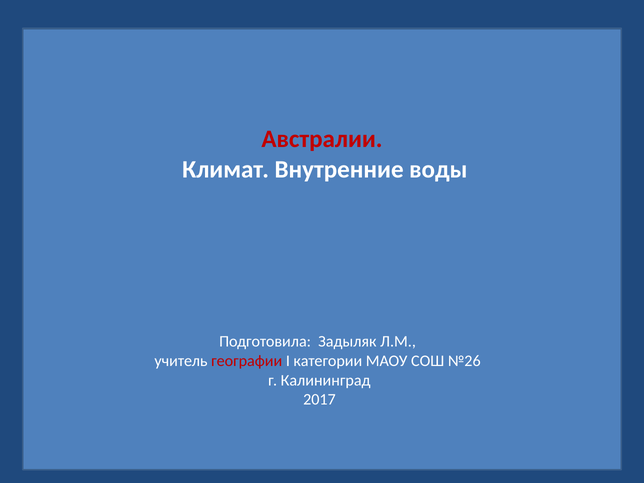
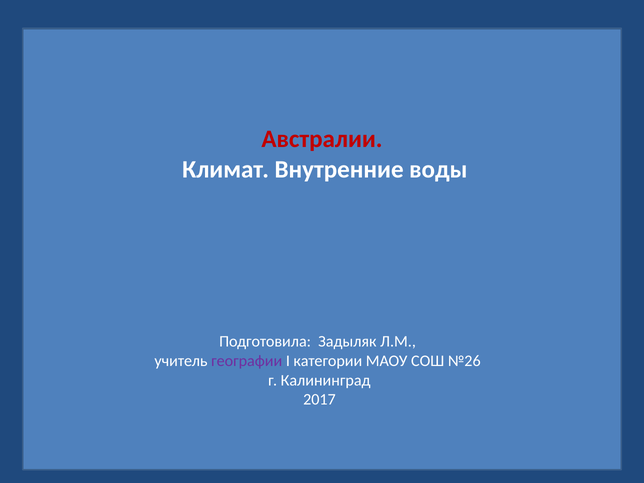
географии colour: red -> purple (247, 361)
